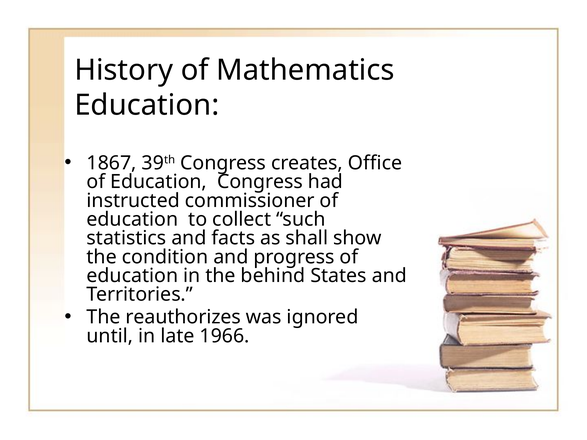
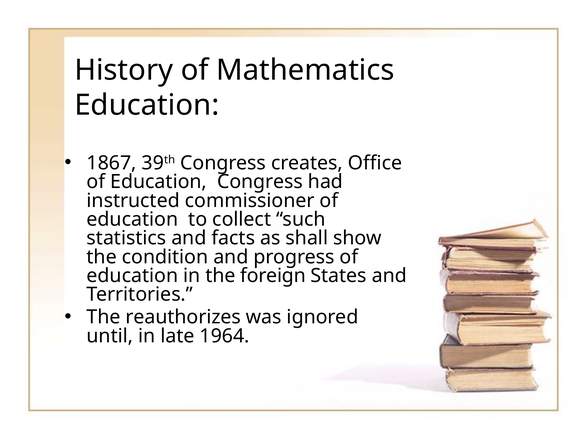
behind: behind -> foreign (273, 276)
1966: 1966 -> 1964 (225, 336)
